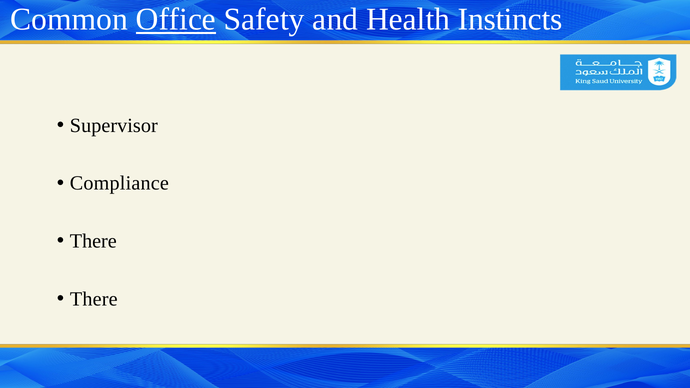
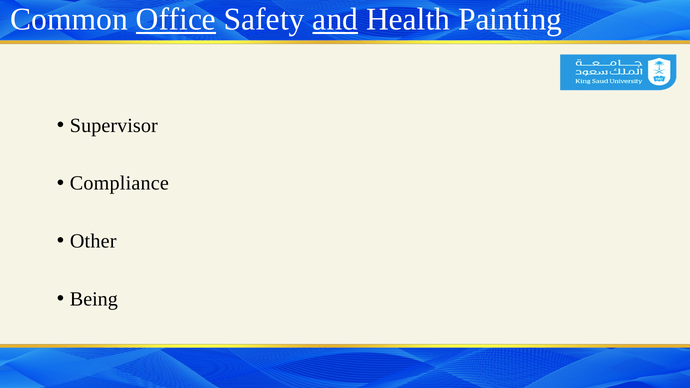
and underline: none -> present (335, 19)
Instincts: Instincts -> Painting (510, 19)
There: There -> Other (93, 241)
There: There -> Being (94, 299)
